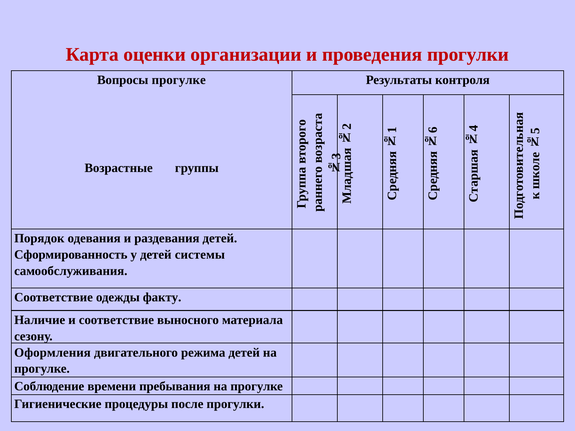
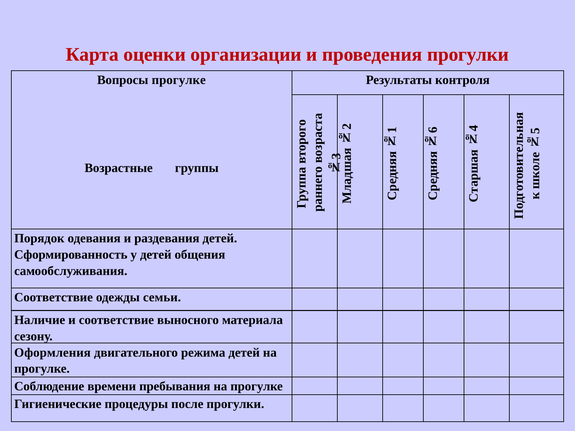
системы: системы -> общения (200, 255)
факту: факту -> семьи (162, 297)
